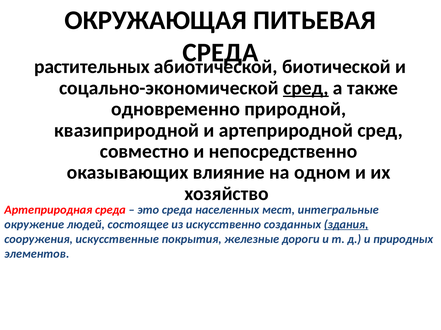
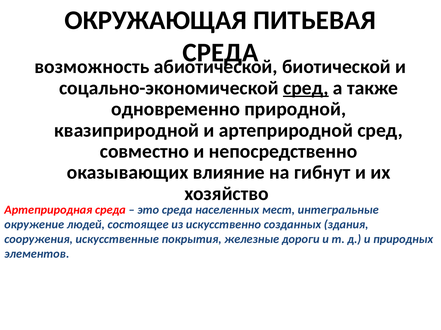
растительных: растительных -> возможность (92, 67)
одном: одном -> гибнут (322, 173)
здания underline: present -> none (346, 225)
